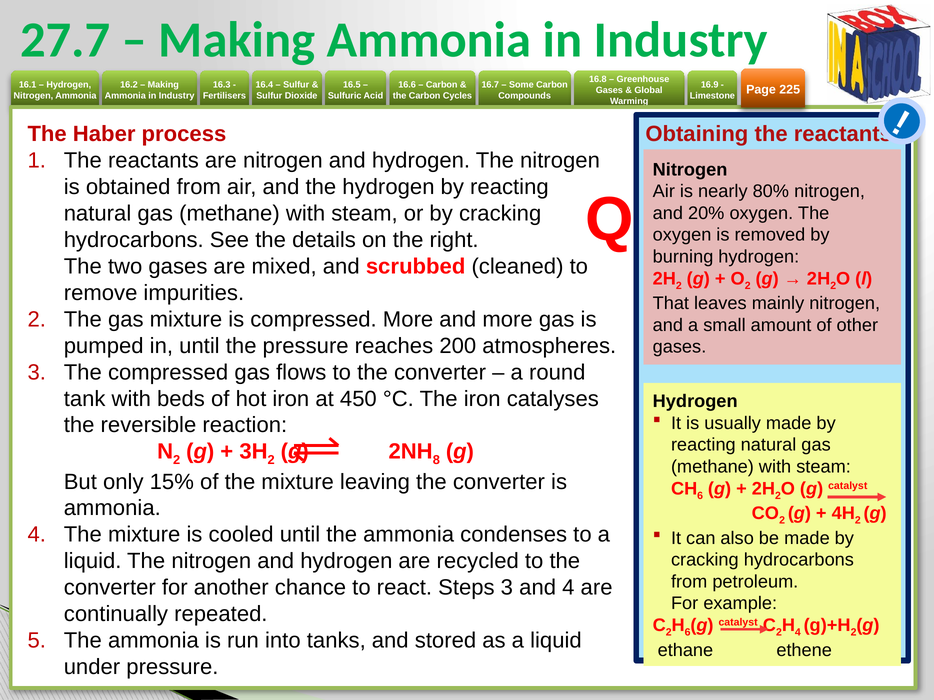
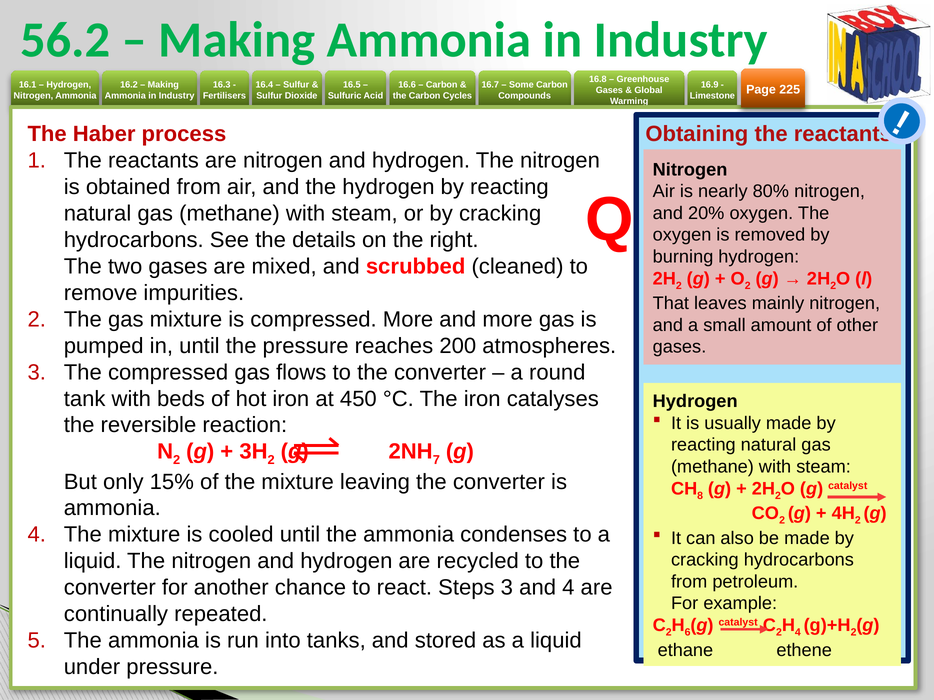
27.7: 27.7 -> 56.2 (65, 40)
8: 8 -> 7 (436, 461)
6: 6 -> 8 (700, 496)
